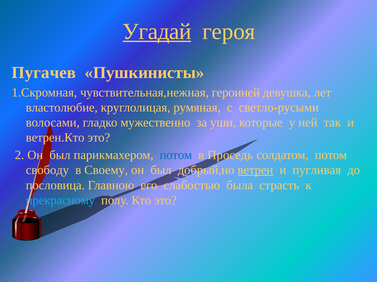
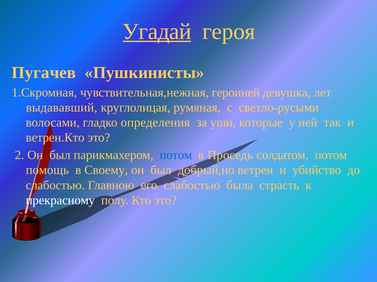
властолюбие: властолюбие -> выдававший (62, 108)
мужественно: мужественно -> определения (155, 123)
свободу: свободу -> помощь (47, 171)
ветрен underline: present -> none (255, 171)
пугливая: пугливая -> убийство (317, 171)
пословица: пословица -> слабостью (55, 186)
прекрасному colour: light blue -> white (60, 201)
